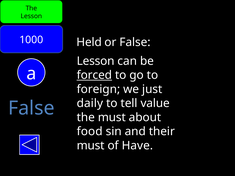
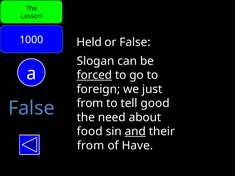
Lesson: Lesson -> Slogan (96, 61)
daily: daily -> from (90, 103)
value: value -> good (155, 103)
the must: must -> need (112, 118)
and underline: none -> present (135, 132)
must: must -> from (91, 146)
